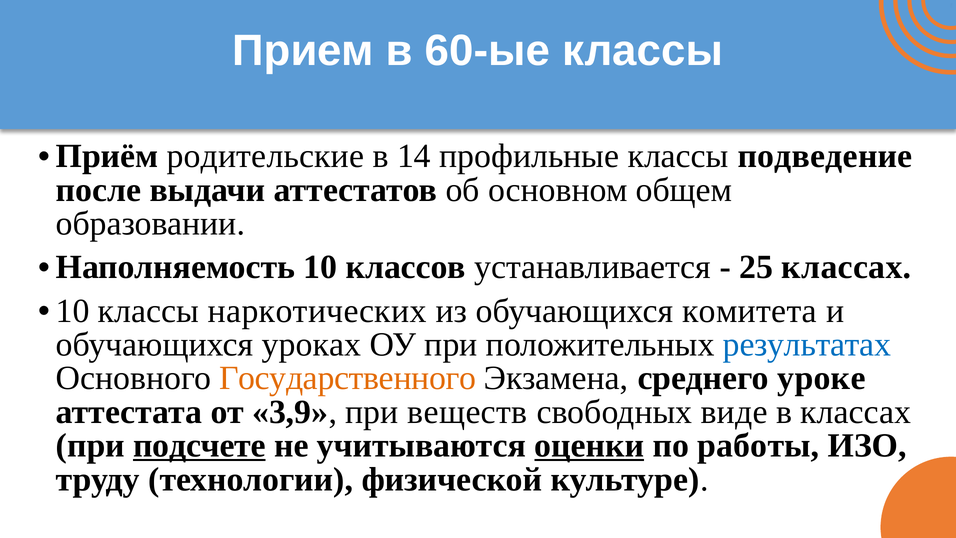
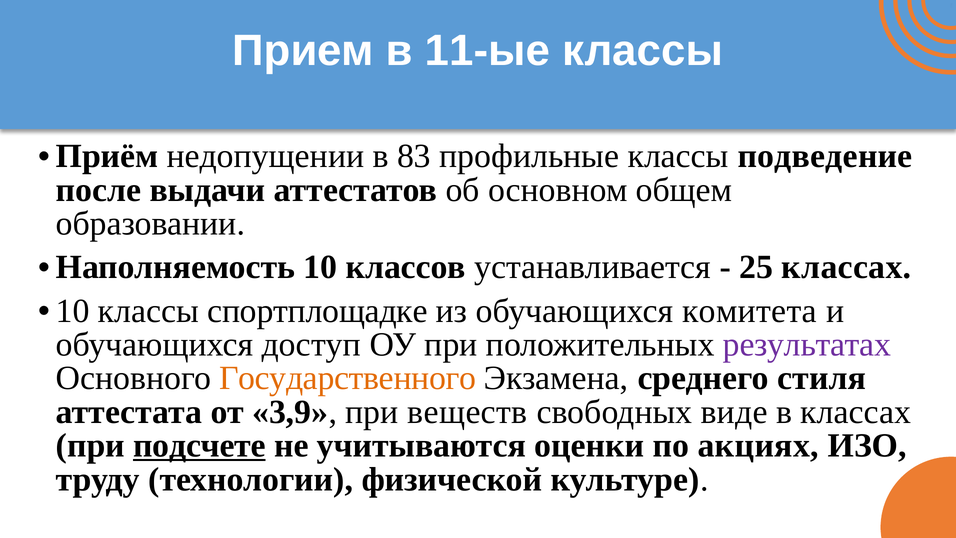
60-ые: 60-ые -> 11-ые (487, 51)
родительские: родительские -> недопущении (265, 156)
14: 14 -> 83 (414, 156)
наркотических: наркотических -> спортплощадке (318, 311)
уроках: уроках -> доступ (311, 344)
результатах colour: blue -> purple (807, 344)
уроке: уроке -> стиля (822, 378)
оценки underline: present -> none (589, 445)
работы: работы -> акциях (758, 445)
